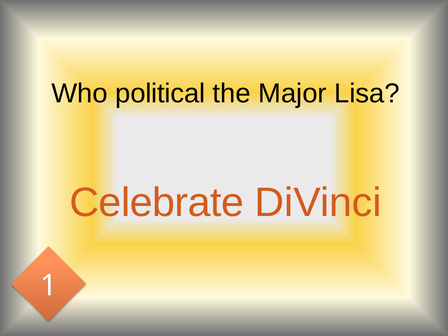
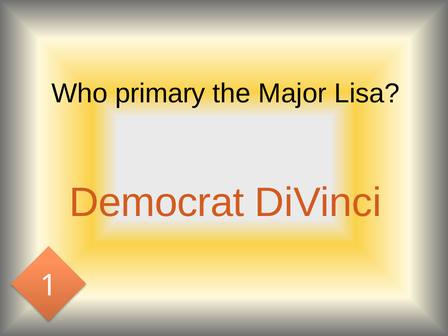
political: political -> primary (160, 93)
Celebrate: Celebrate -> Democrat (157, 203)
